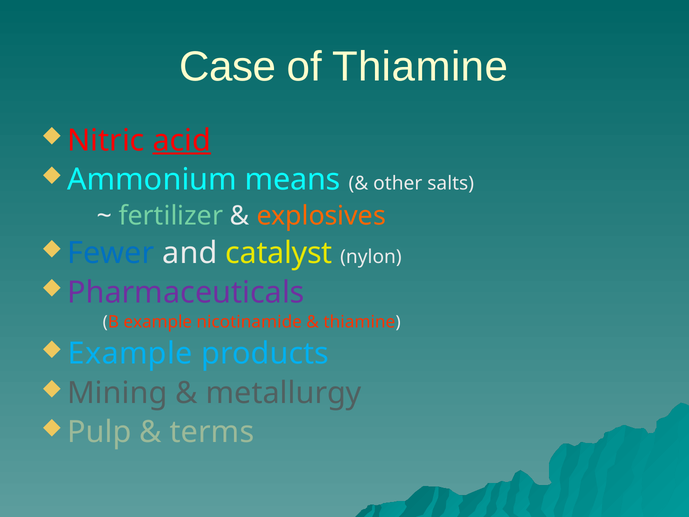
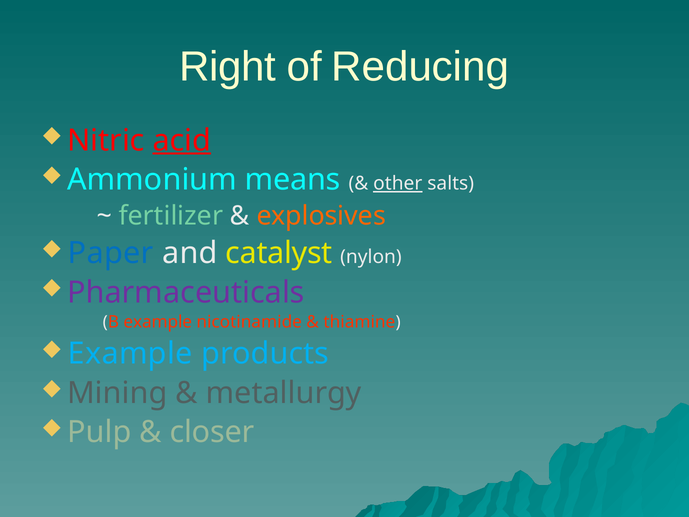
Case: Case -> Right (228, 67)
of Thiamine: Thiamine -> Reducing (420, 67)
other underline: none -> present (398, 183)
Fewer: Fewer -> Paper (111, 253)
terms: terms -> closer (212, 432)
